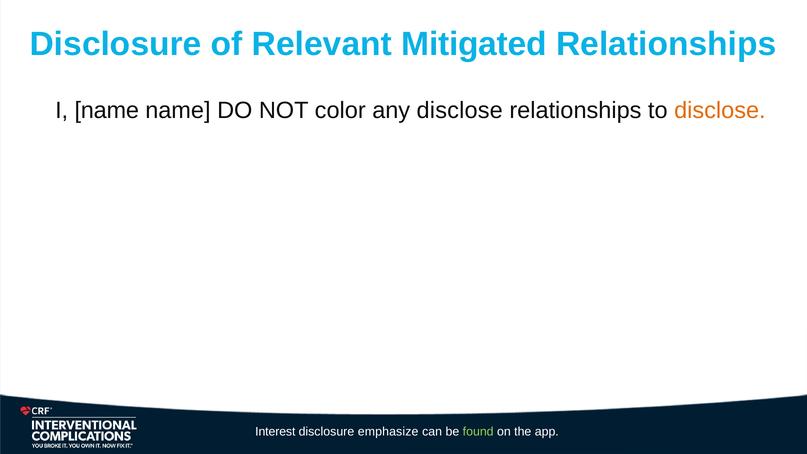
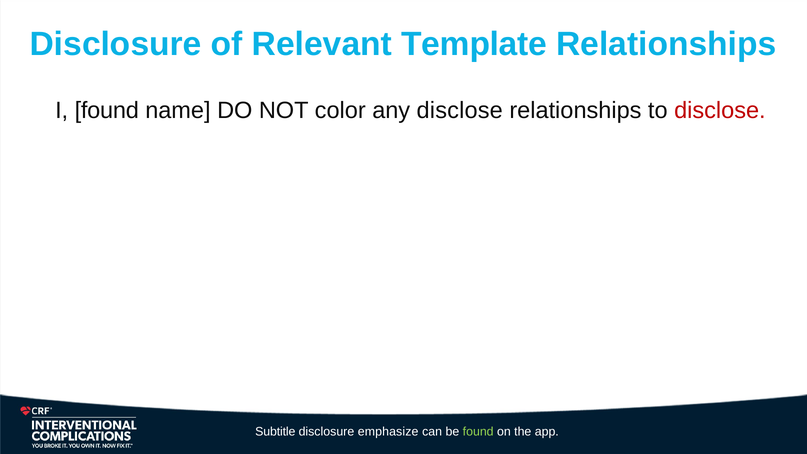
Mitigated: Mitigated -> Template (474, 44)
I name: name -> found (107, 111)
disclose colour: orange -> red (720, 111)
Interest: Interest -> Subtitle (275, 431)
